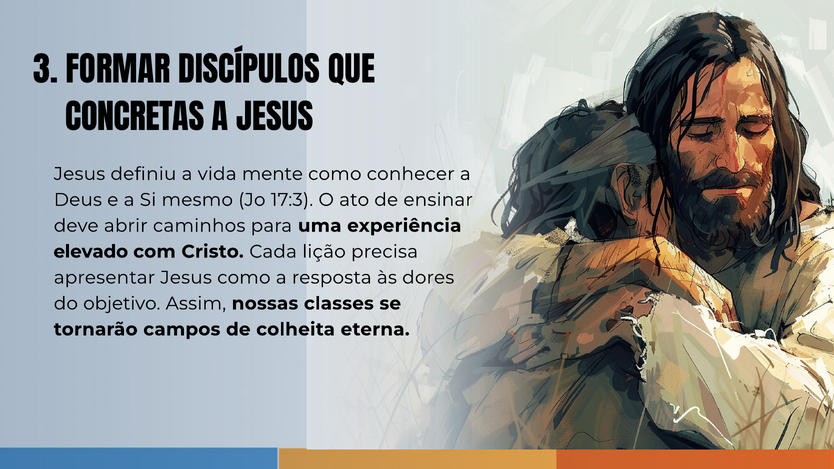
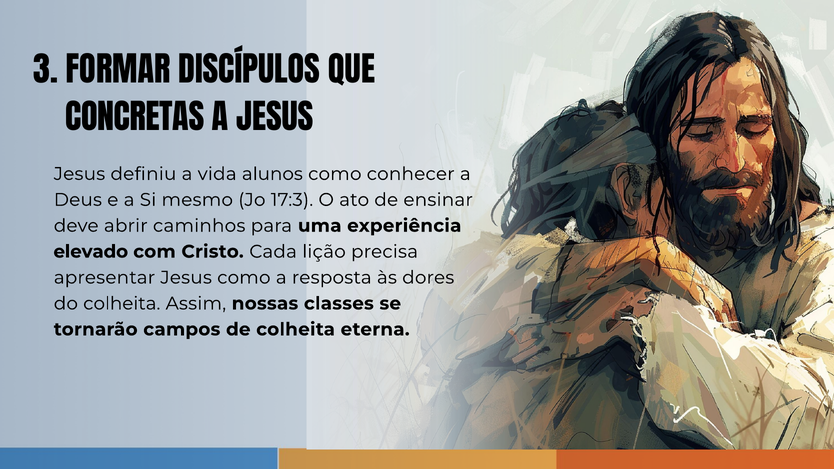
mente: mente -> alunos (272, 174)
do objetivo: objetivo -> colheita (122, 304)
